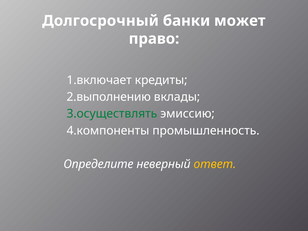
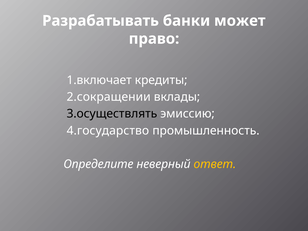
Долгосрочный: Долгосрочный -> Разрабатывать (101, 21)
2.выполнению: 2.выполнению -> 2.сокращении (109, 97)
3.осуществлять colour: green -> black (112, 114)
4.компоненты: 4.компоненты -> 4.государство (108, 131)
